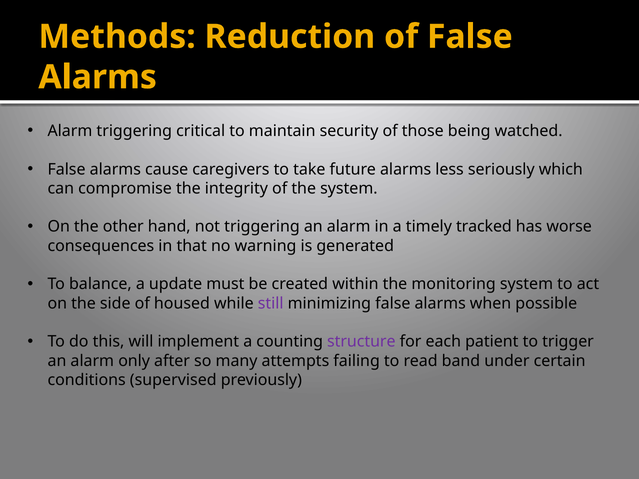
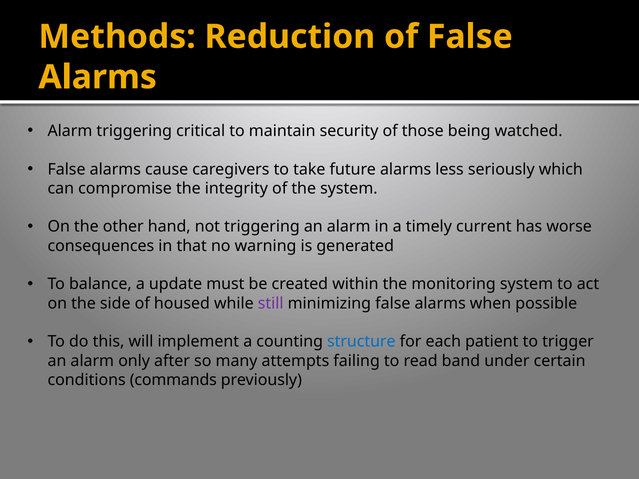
tracked: tracked -> current (484, 227)
structure colour: purple -> blue (361, 342)
supervised: supervised -> commands (173, 380)
